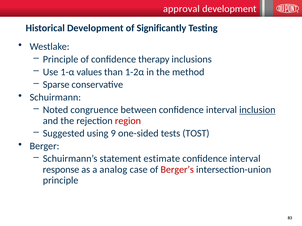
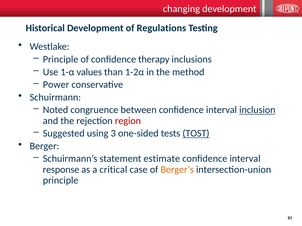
approval: approval -> changing (181, 9)
Significantly: Significantly -> Regulations (161, 28)
Sparse: Sparse -> Power (56, 85)
9: 9 -> 3 (113, 134)
TOST underline: none -> present (196, 134)
analog: analog -> critical (113, 170)
Berger’s colour: red -> orange (177, 170)
